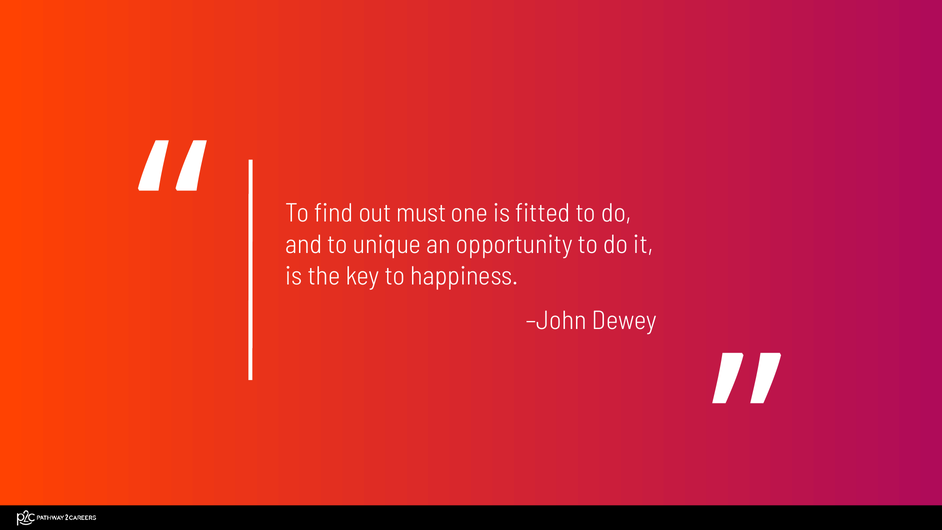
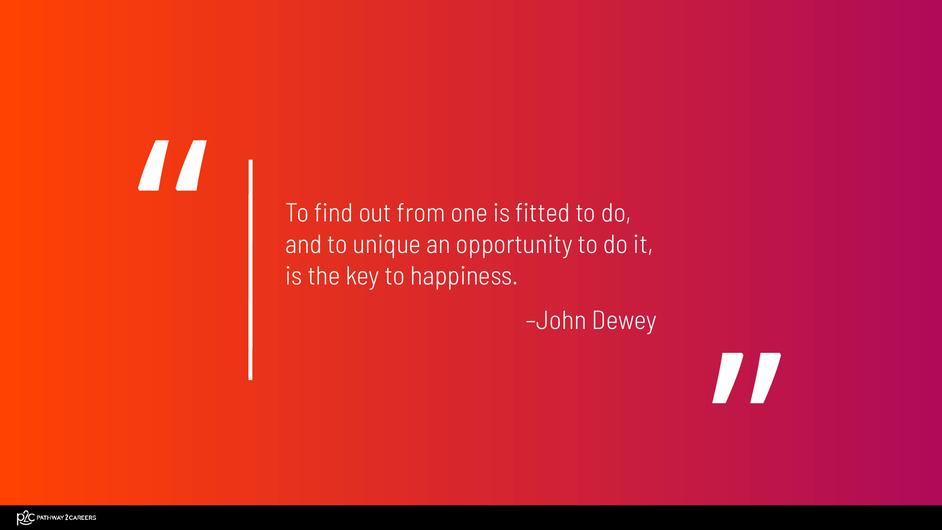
must: must -> from (421, 213)
